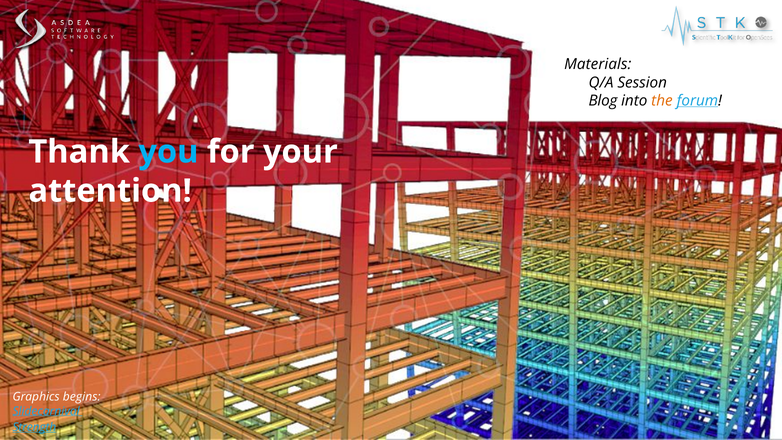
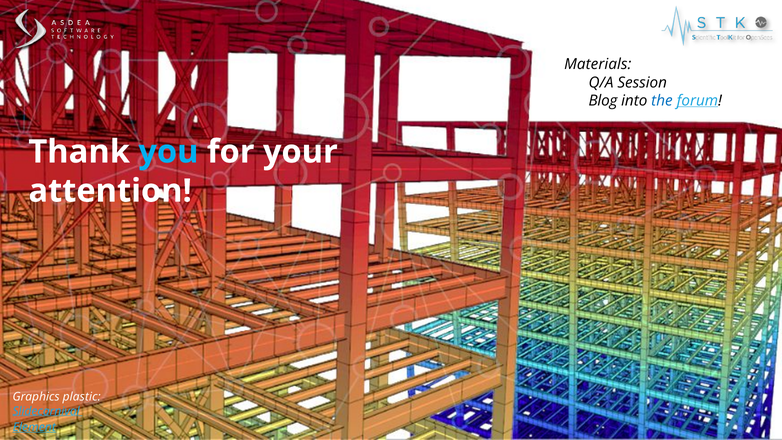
the colour: orange -> blue (662, 101)
begins: begins -> plastic (82, 397)
Strength: Strength -> Element (34, 427)
